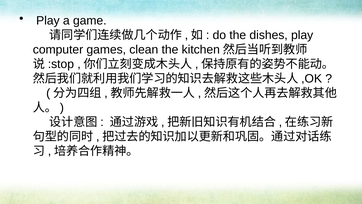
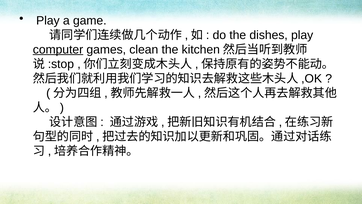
computer underline: none -> present (58, 49)
